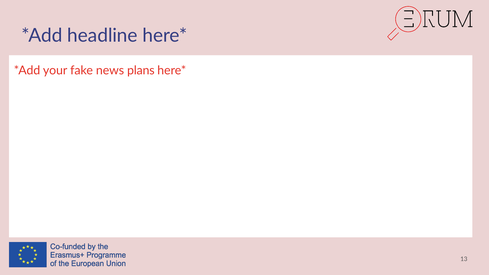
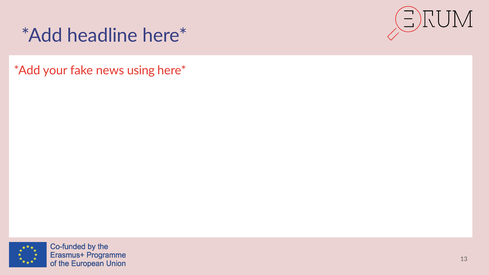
plans: plans -> using (141, 70)
